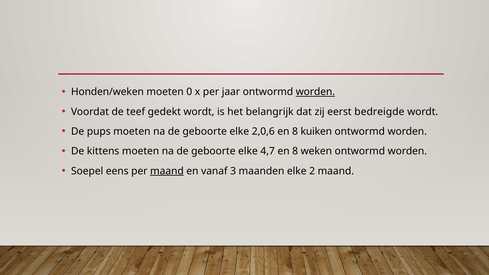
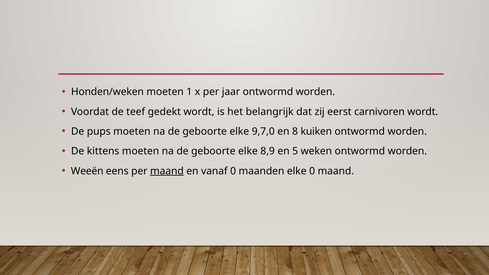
0: 0 -> 1 (189, 92)
worden underline: present -> none (315, 92)
bedreigde: bedreigde -> carnivoren (379, 112)
2,0,6: 2,0,6 -> 9,7,0 (263, 131)
4,7: 4,7 -> 8,9 (268, 151)
8: 8 -> 5 (295, 151)
Soepel: Soepel -> Weeën (87, 171)
vanaf 3: 3 -> 0 (233, 171)
elke 2: 2 -> 0 (312, 171)
